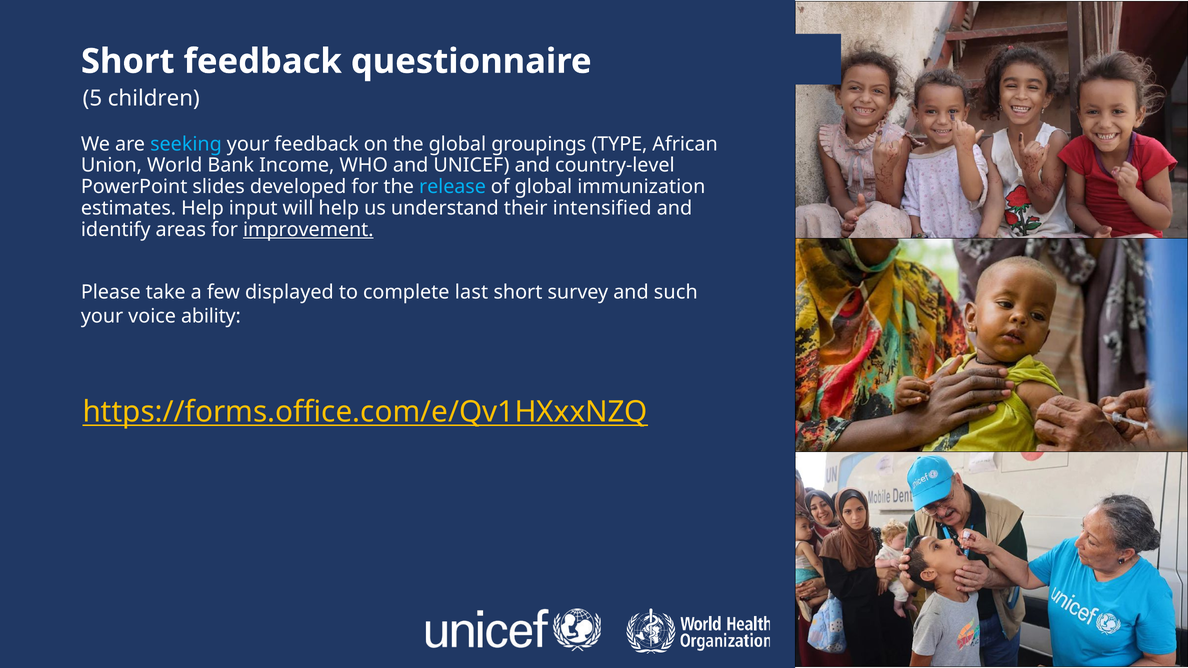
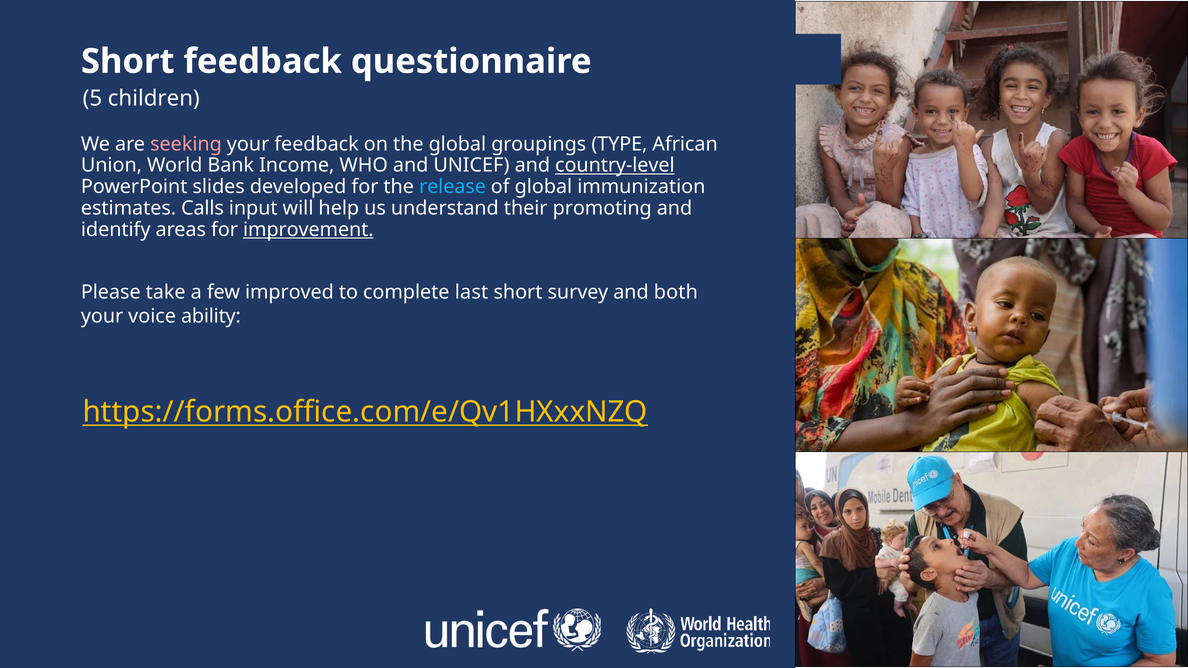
seeking colour: light blue -> pink (186, 144)
country-level underline: none -> present (615, 165)
estimates Help: Help -> Calls (203, 208)
intensified: intensified -> promoting (602, 208)
displayed: displayed -> improved (289, 293)
such: such -> both (676, 293)
